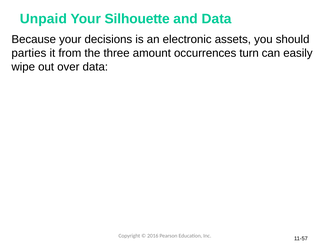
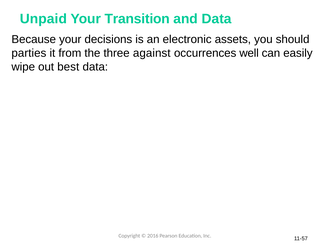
Silhouette: Silhouette -> Transition (137, 19)
amount: amount -> against (152, 53)
turn: turn -> well (249, 53)
over: over -> best (68, 67)
